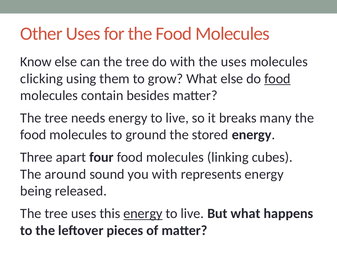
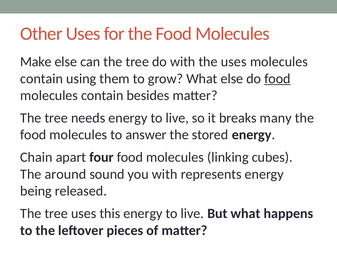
Know: Know -> Make (36, 62)
clicking: clicking -> contain (42, 79)
ground: ground -> answer (146, 135)
Three: Three -> Chain (36, 157)
energy underline: present -> none (143, 213)
